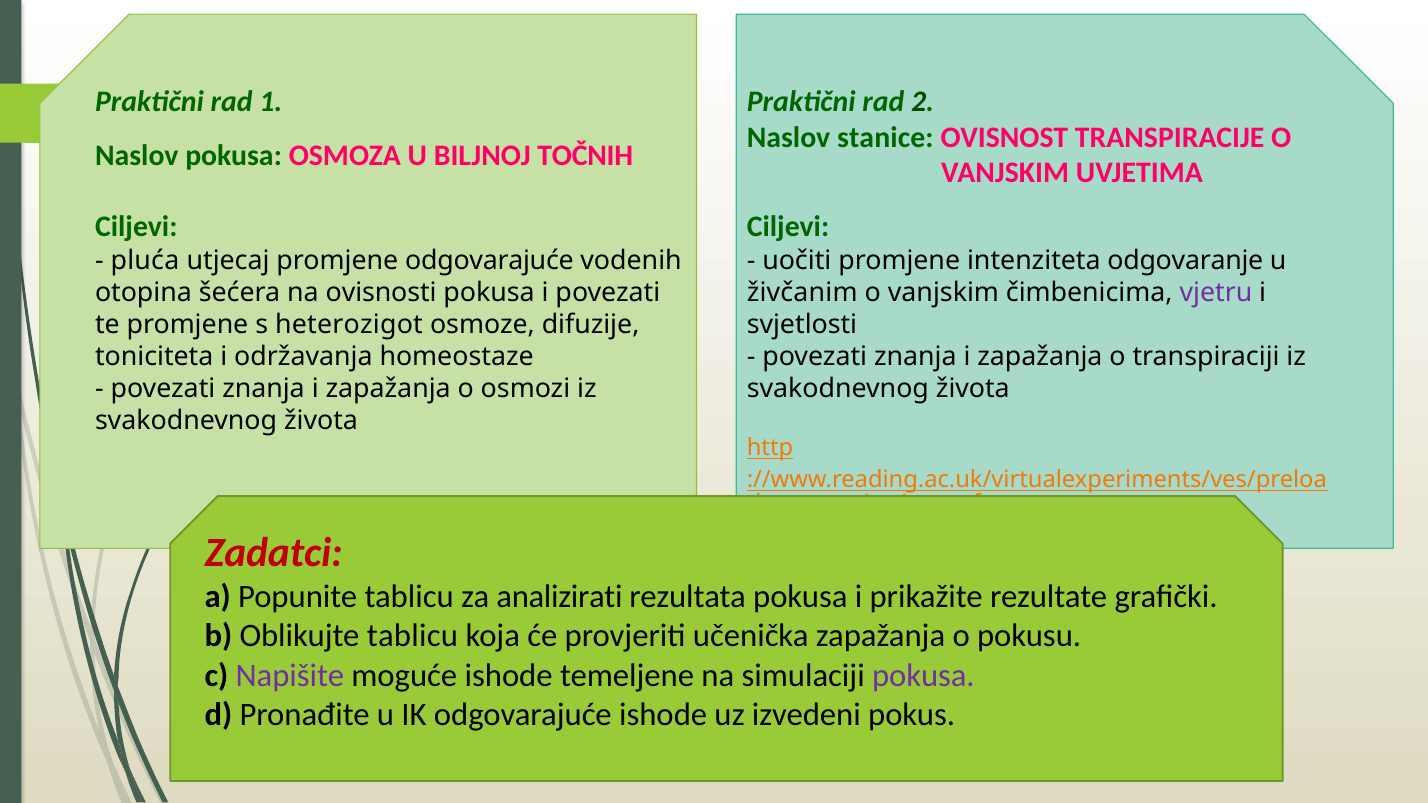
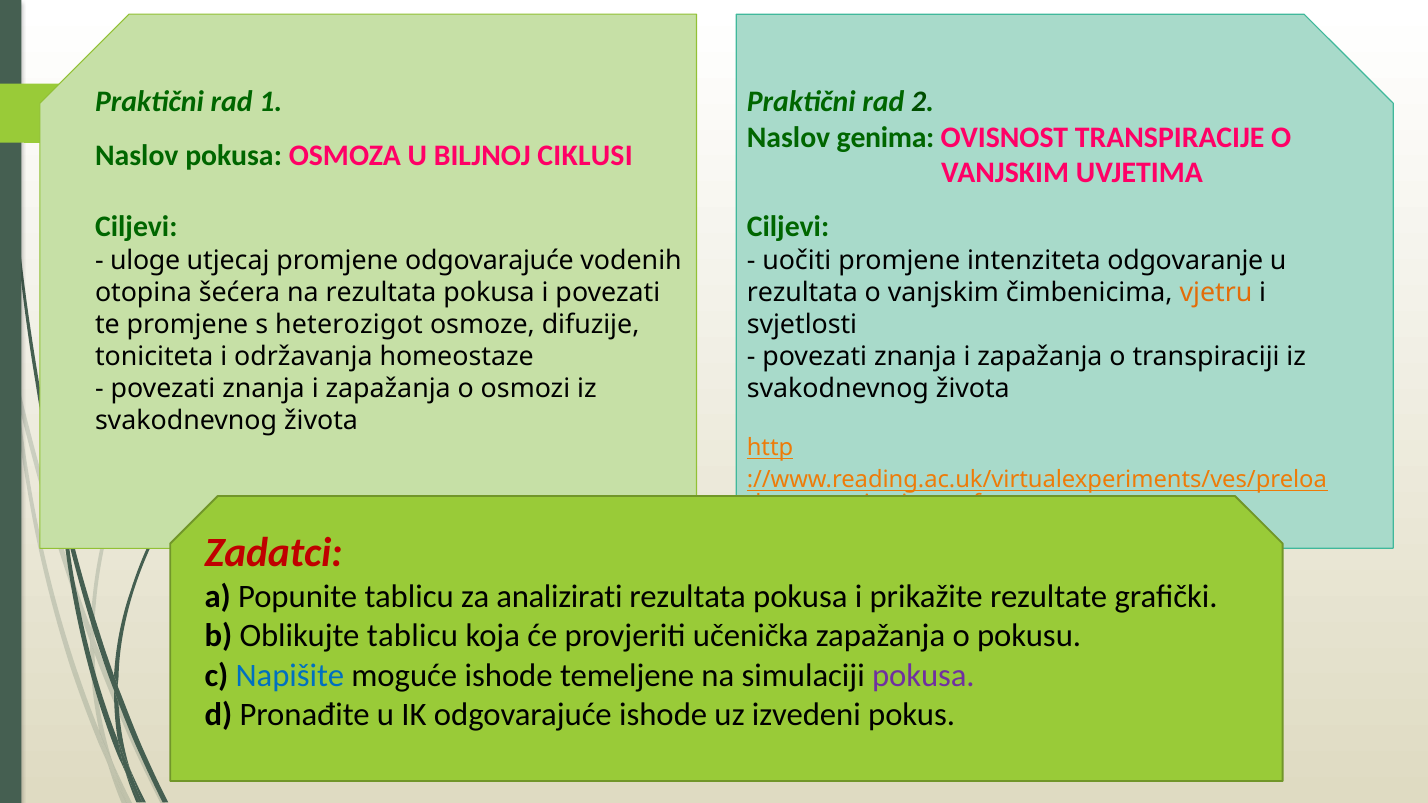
stanice: stanice -> genima (886, 137)
TOČNIH: TOČNIH -> CIKLUSI (585, 155)
pluća: pluća -> uloge (145, 260)
na ovisnosti: ovisnosti -> rezultata (381, 293)
živčanim: živčanim -> rezultata (802, 293)
vjetru colour: purple -> orange (1216, 293)
Napišite colour: purple -> blue (290, 676)
